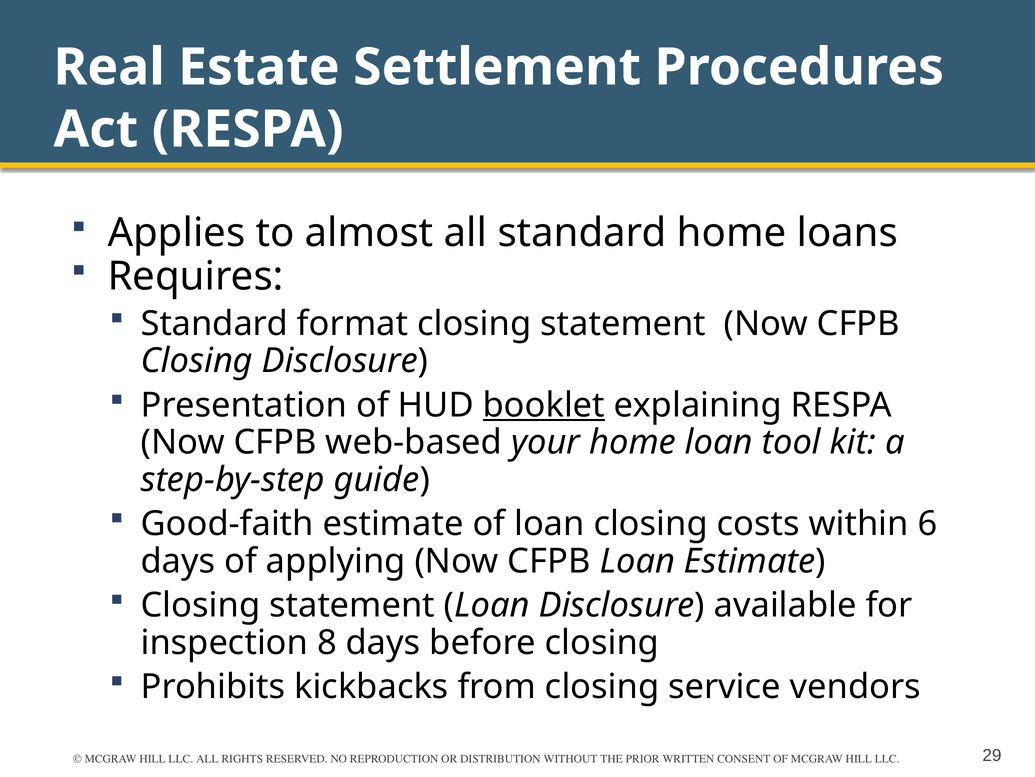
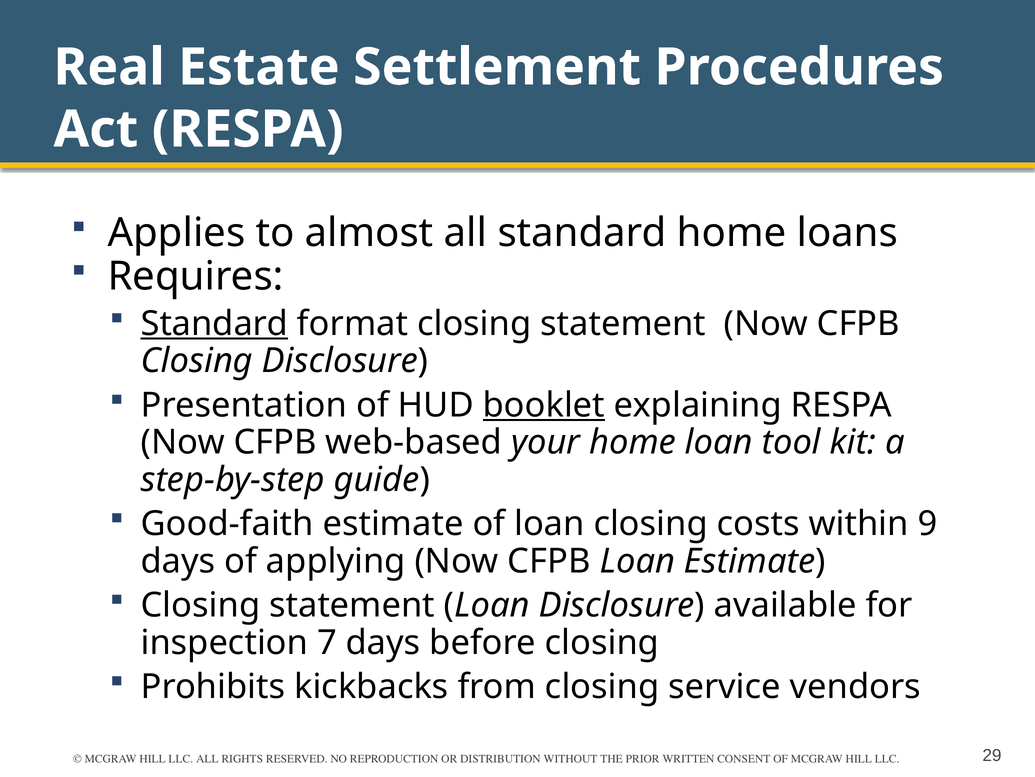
Standard underline: none -> present (214, 323)
6: 6 -> 9 (928, 523)
8: 8 -> 7 (327, 642)
